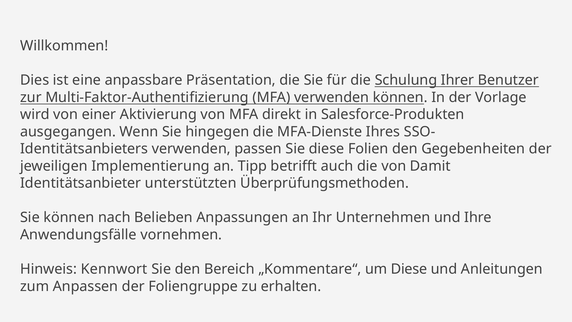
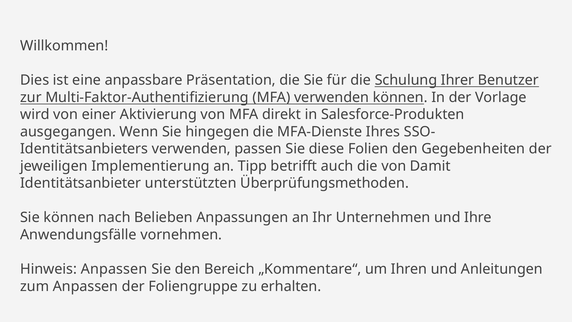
Hinweis Kennwort: Kennwort -> Anpassen (114, 269)
um Diese: Diese -> Ihren (409, 269)
